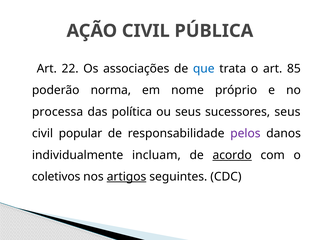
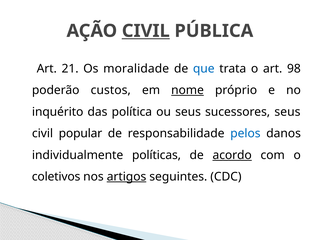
CIVIL underline: none -> present (146, 31)
22: 22 -> 21 (70, 69)
associações: associações -> moralidade (136, 69)
85: 85 -> 98 (294, 69)
norma: norma -> custos (111, 90)
nome underline: none -> present (188, 90)
processa: processa -> inquérito (58, 112)
pelos colour: purple -> blue (245, 134)
incluam: incluam -> políticas (156, 155)
